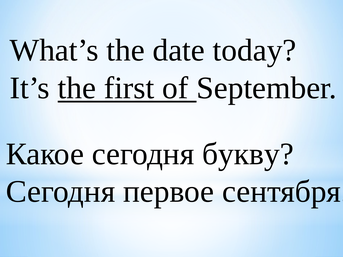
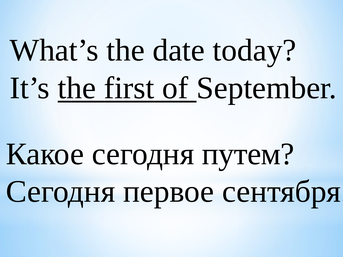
букву: букву -> путем (248, 154)
